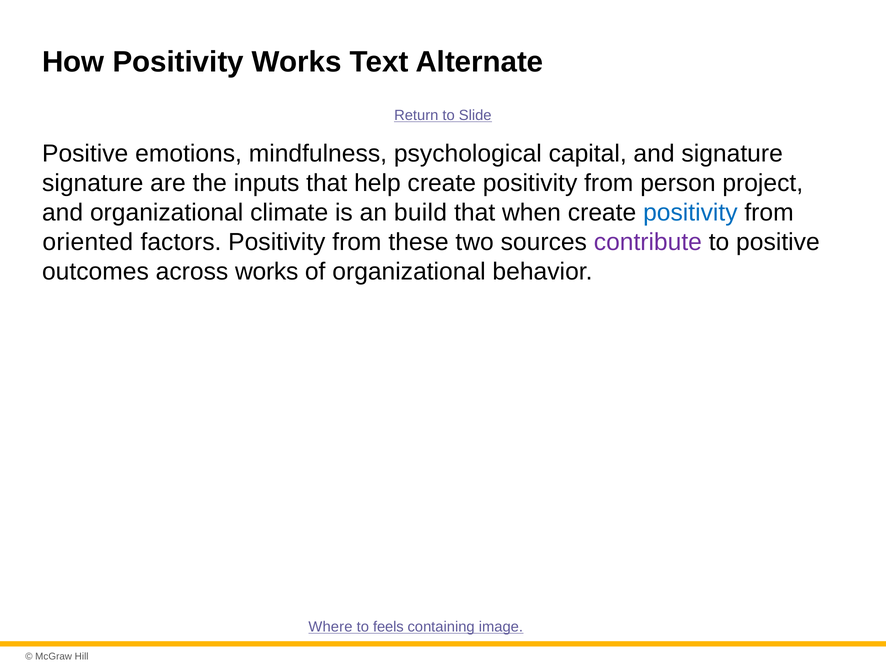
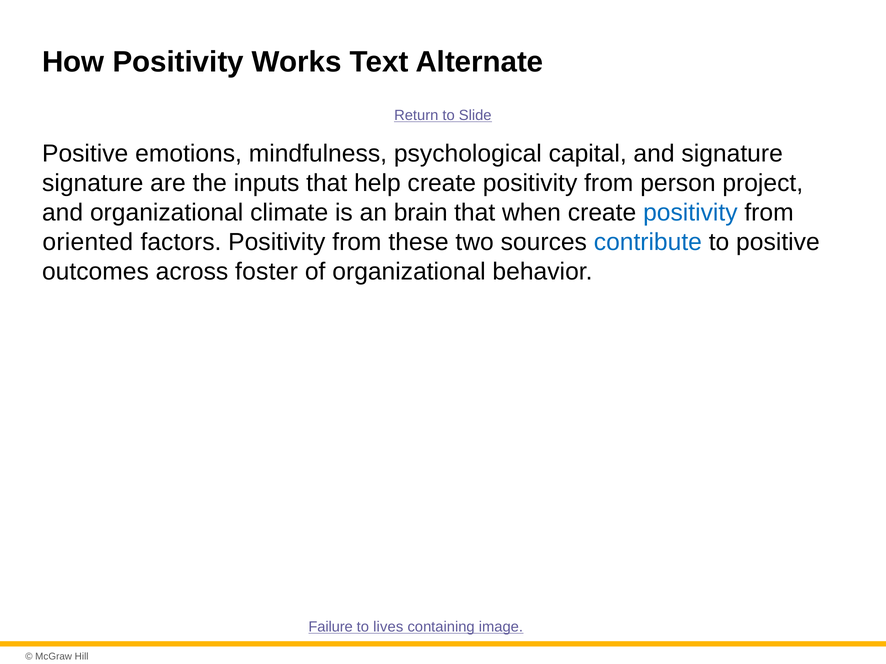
build: build -> brain (421, 213)
contribute colour: purple -> blue (648, 242)
across works: works -> foster (266, 272)
Where: Where -> Failure (331, 627)
feels: feels -> lives (388, 627)
